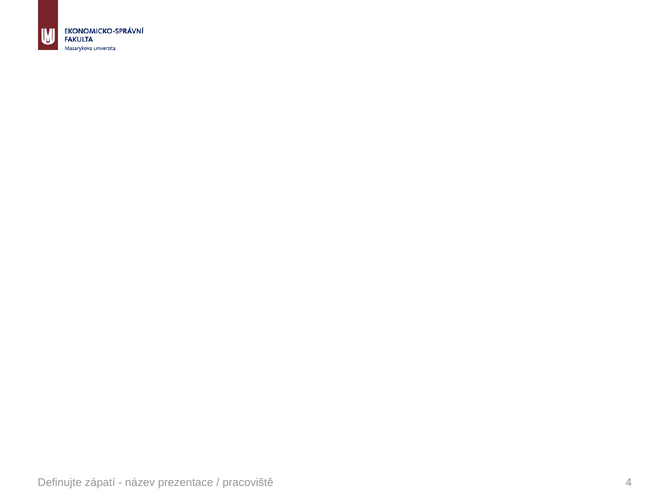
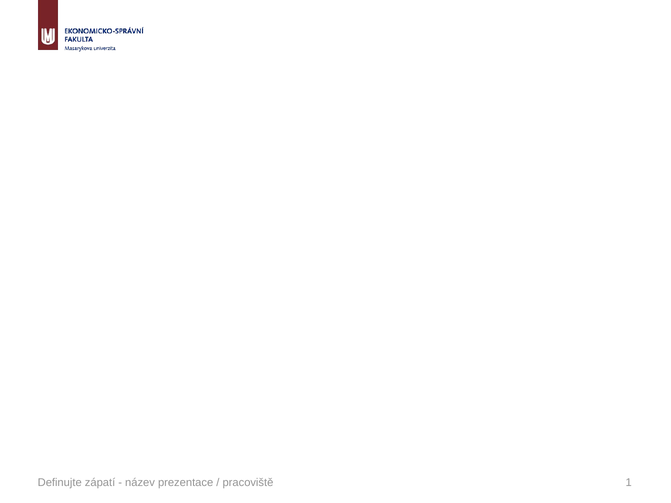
4: 4 -> 1 (629, 483)
